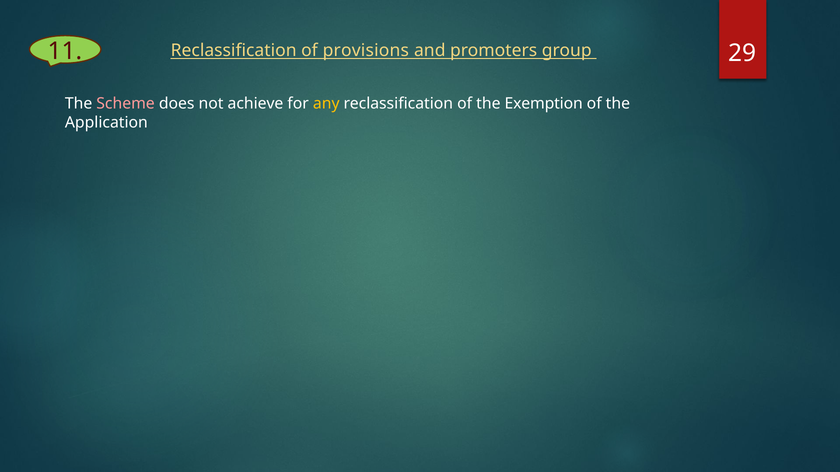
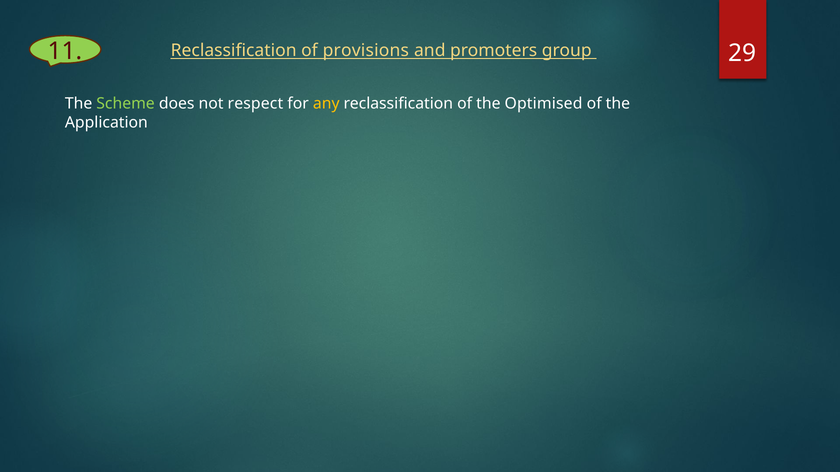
Scheme colour: pink -> light green (126, 104)
achieve: achieve -> respect (255, 104)
Exemption: Exemption -> Optimised (544, 104)
